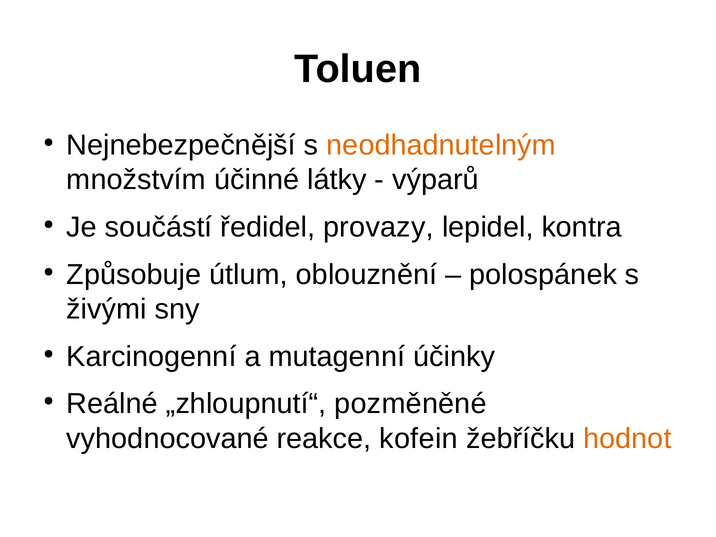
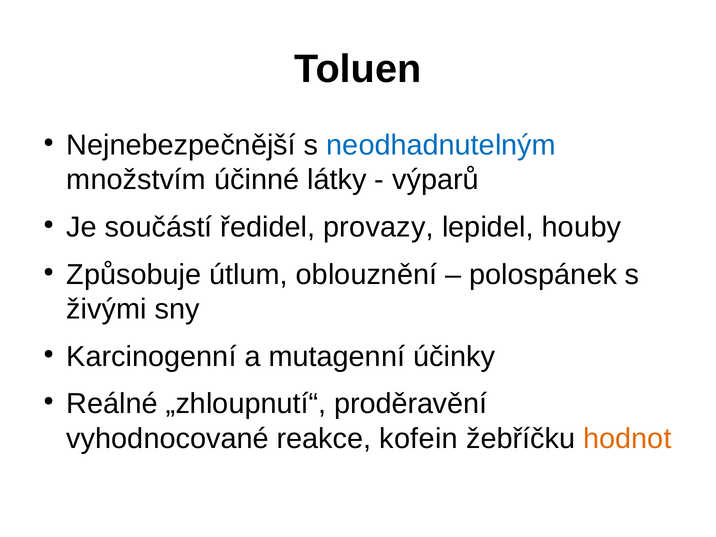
neodhadnutelným colour: orange -> blue (441, 145)
kontra: kontra -> houby (581, 227)
pozměněné: pozměněné -> proděravění (411, 404)
